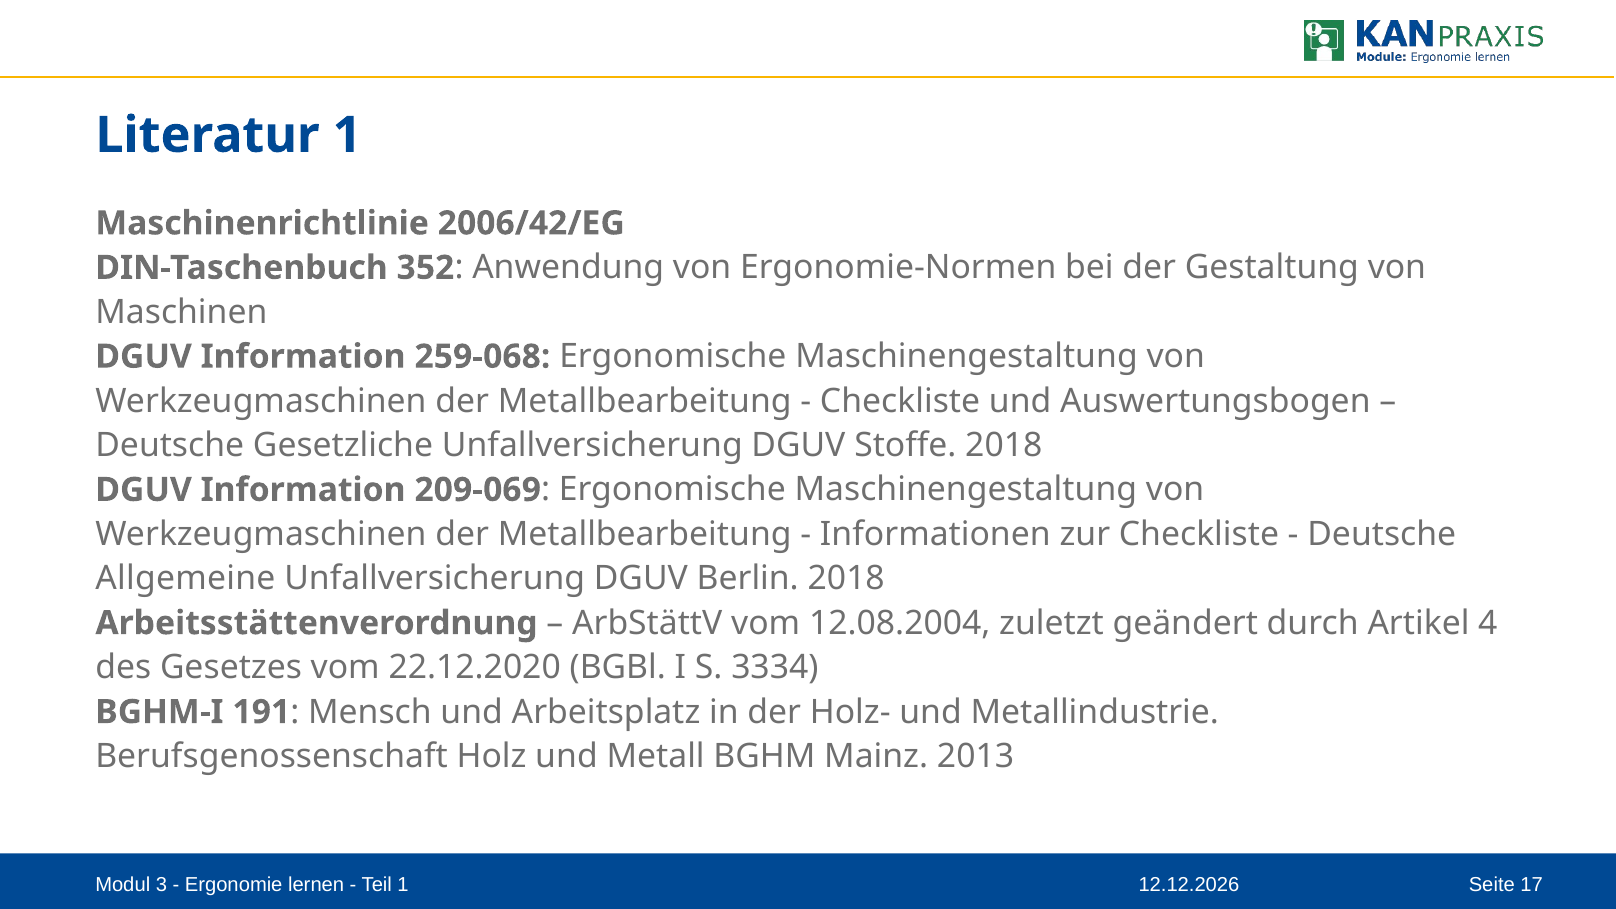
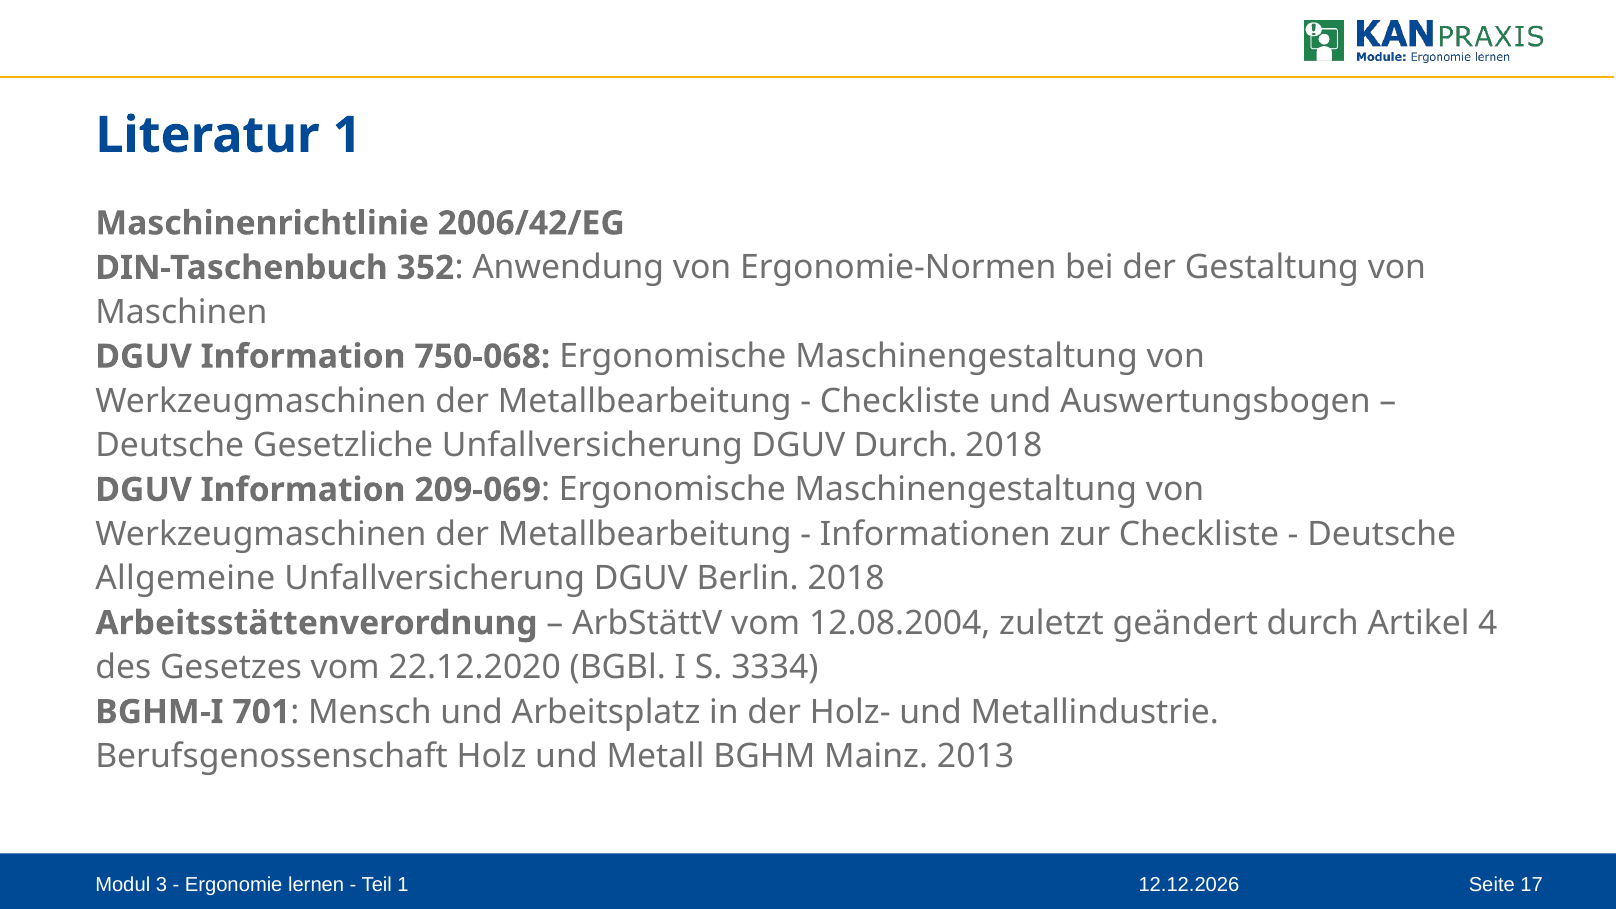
259-068: 259-068 -> 750-068 (482, 357)
DGUV Stoffe: Stoffe -> Durch (906, 445)
191: 191 -> 701 (261, 712)
